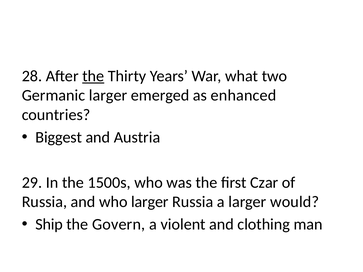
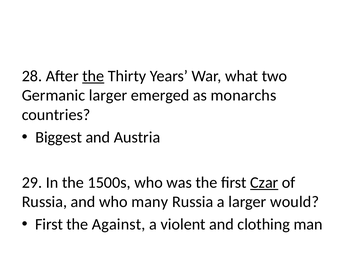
enhanced: enhanced -> monarchs (244, 96)
Czar underline: none -> present (264, 183)
who larger: larger -> many (150, 202)
Ship: Ship -> First (49, 225)
Govern: Govern -> Against (119, 225)
